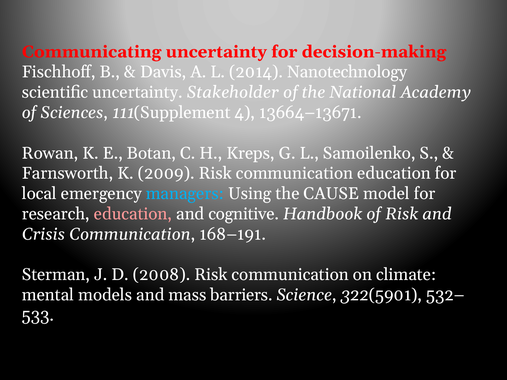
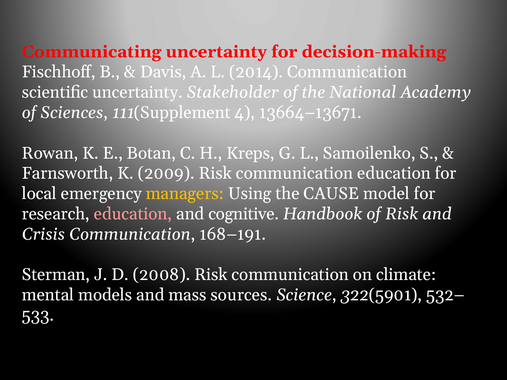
2014 Nanotechnology: Nanotechnology -> Communication (347, 72)
managers colour: light blue -> yellow (185, 194)
barriers: barriers -> sources (241, 295)
